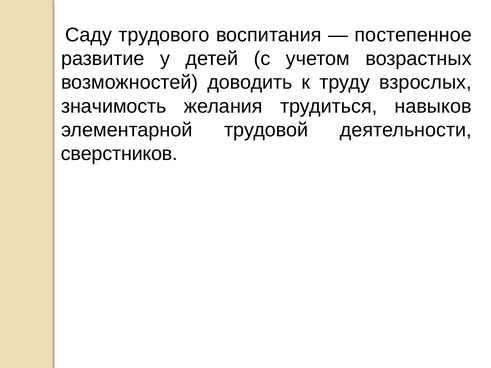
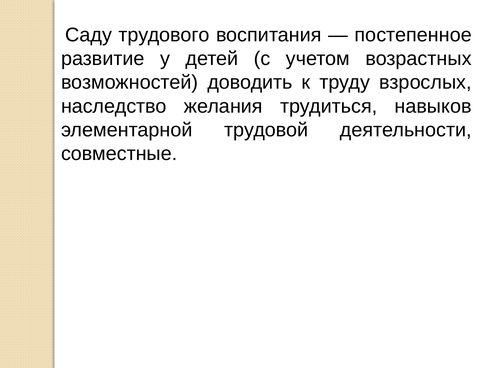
значимость: значимость -> наследство (114, 106)
сверстников: сверстников -> совместные (119, 154)
